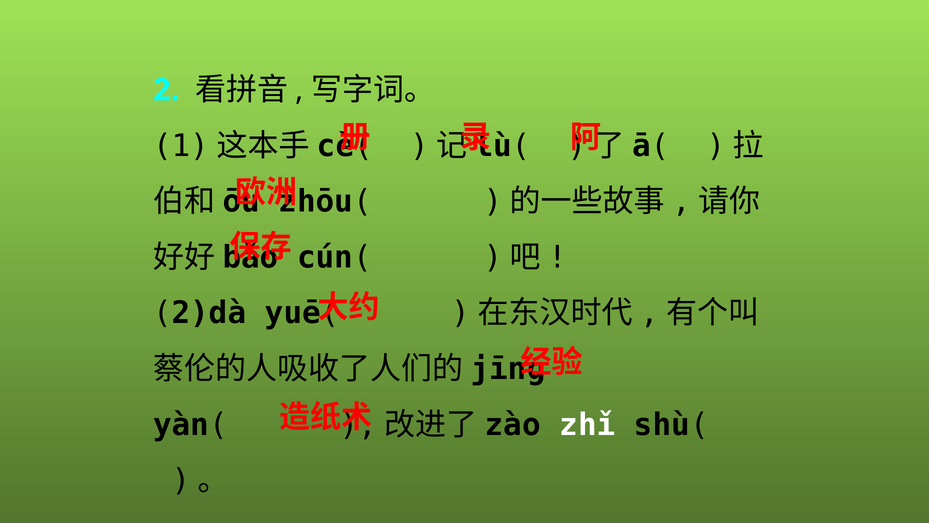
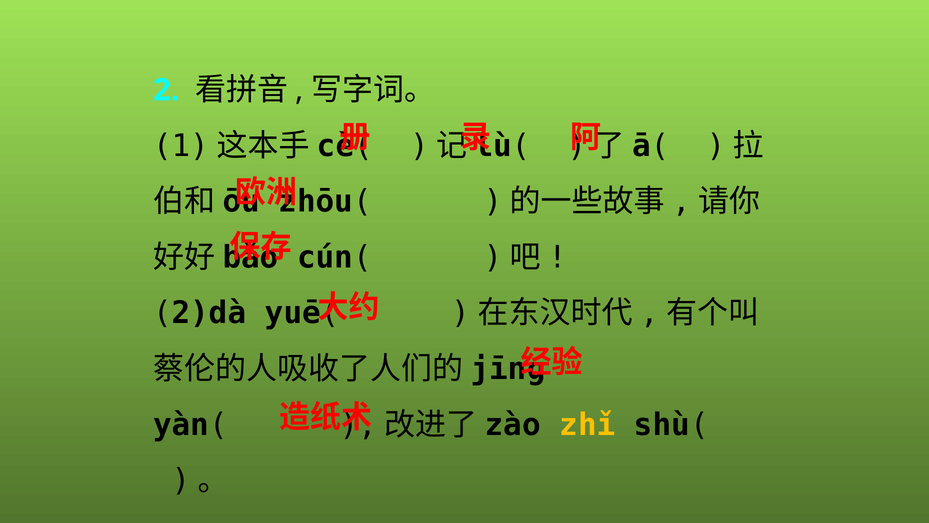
zhǐ colour: white -> yellow (587, 424)
